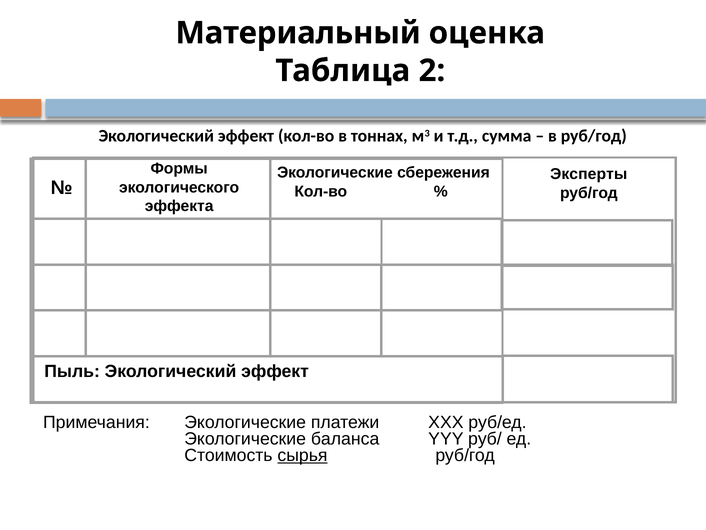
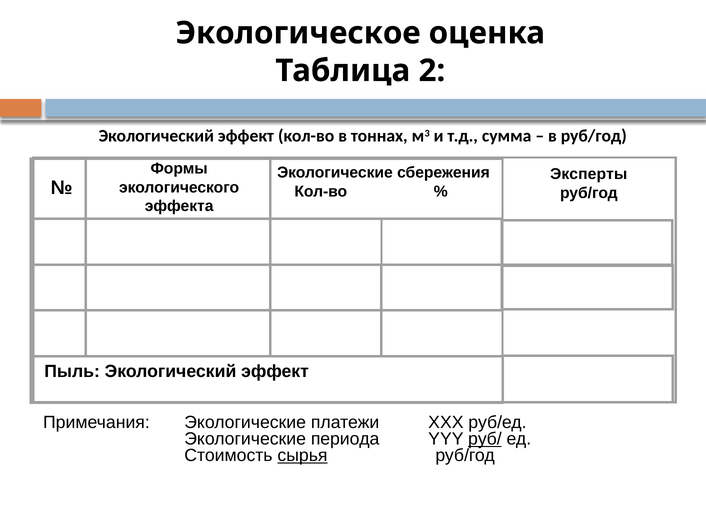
Материальный: Материальный -> Экологическое (298, 33)
баланса: баланса -> периода (345, 439)
руб/ underline: none -> present (485, 439)
